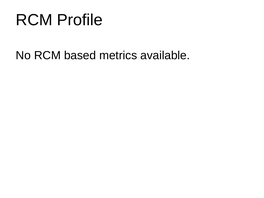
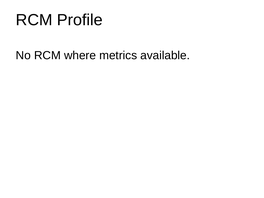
based: based -> where (80, 55)
